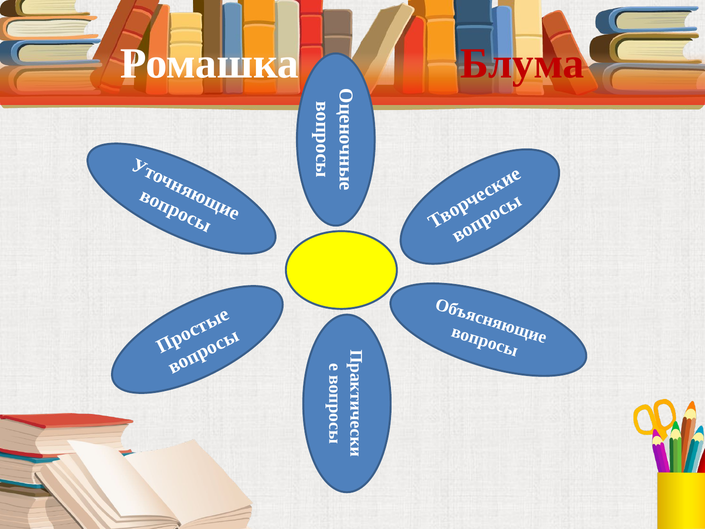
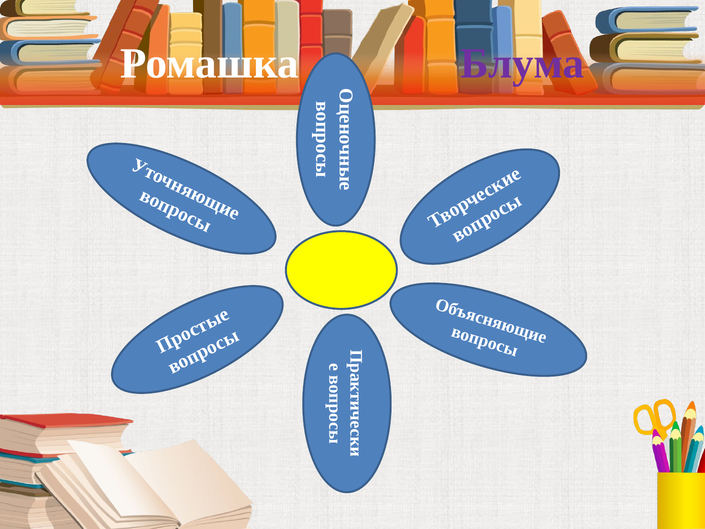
Блума colour: red -> purple (522, 64)
